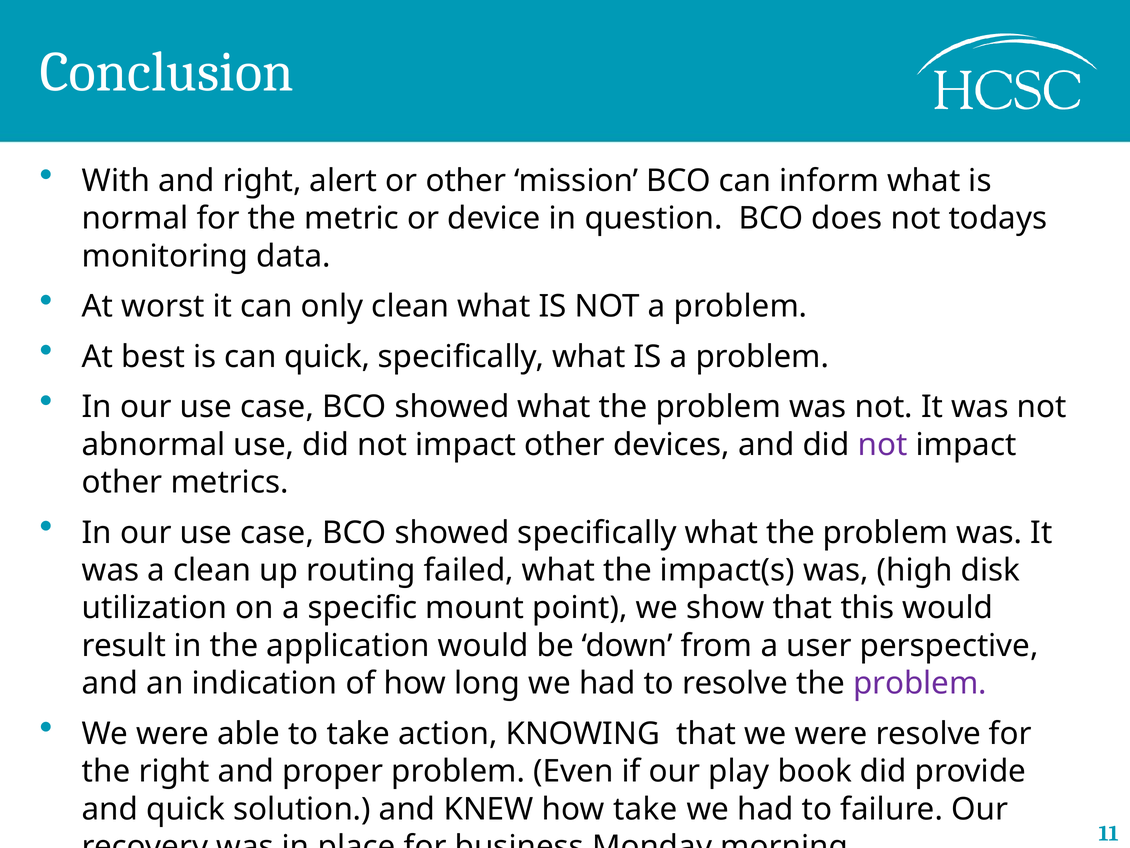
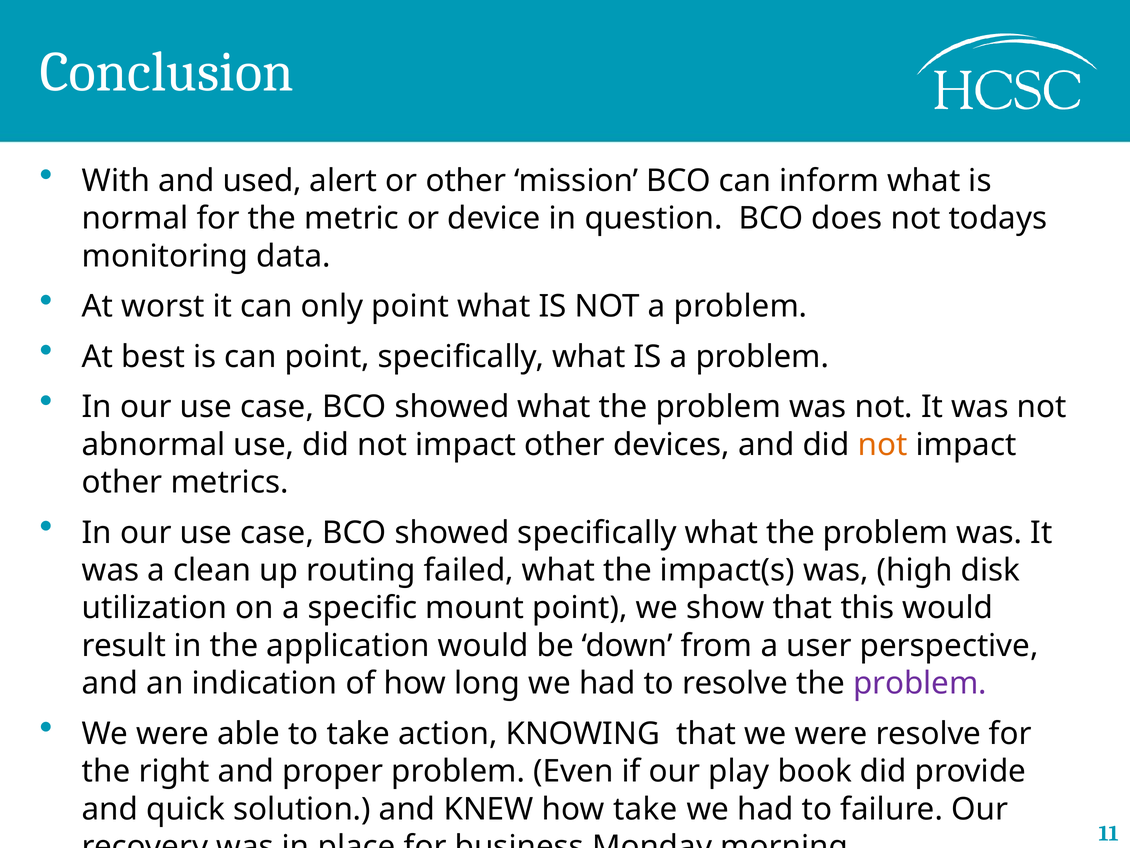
and right: right -> used (262, 181)
only clean: clean -> point (410, 306)
can quick: quick -> point (327, 357)
not colour: purple -> orange (882, 444)
